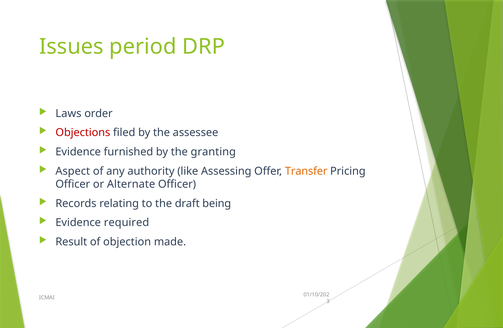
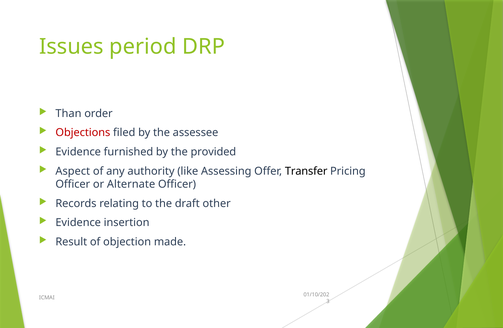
Laws: Laws -> Than (68, 113)
granting: granting -> provided (213, 152)
Transfer colour: orange -> black (306, 171)
being: being -> other (217, 204)
required: required -> insertion (127, 223)
